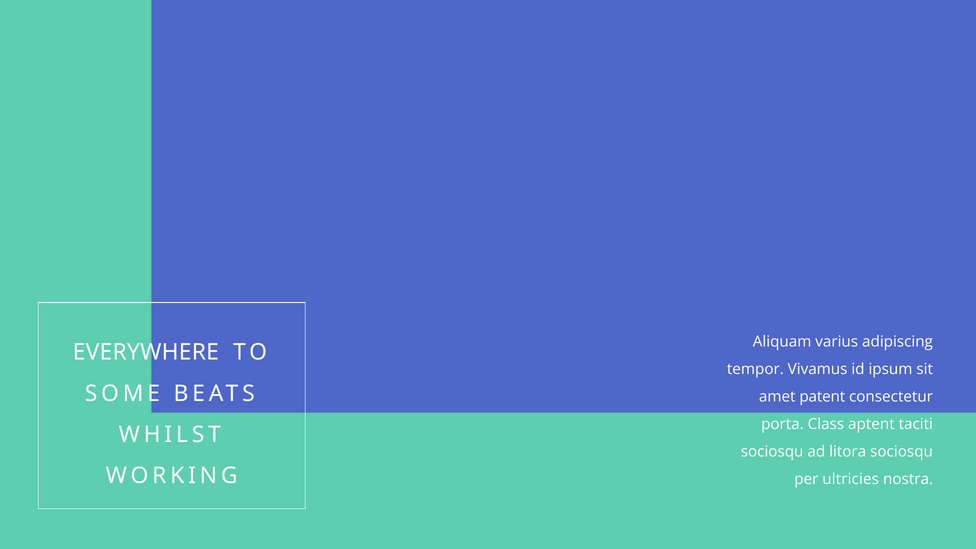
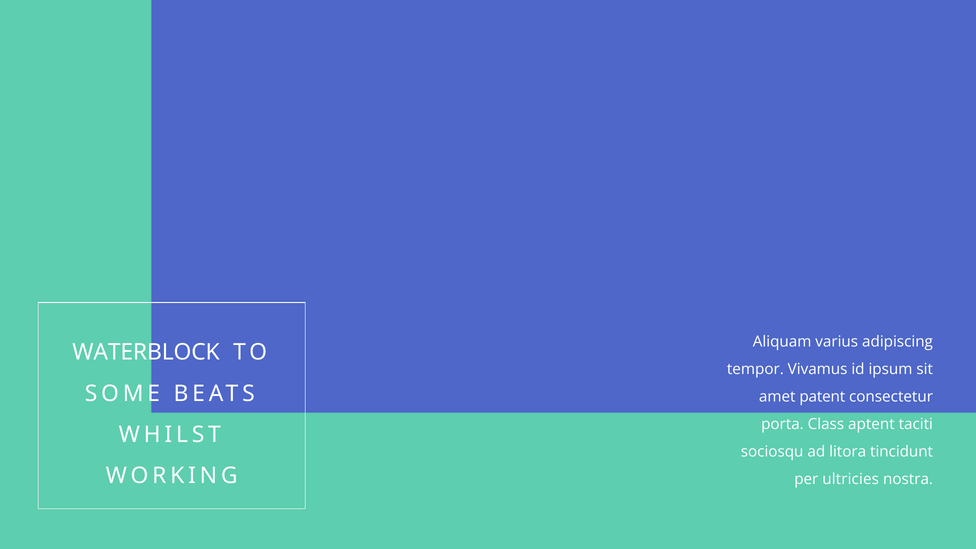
EVERYWHERE: EVERYWHERE -> WATERBLOCK (146, 352)
litora sociosqu: sociosqu -> tincidunt (902, 452)
